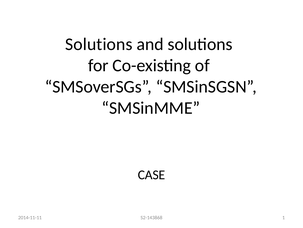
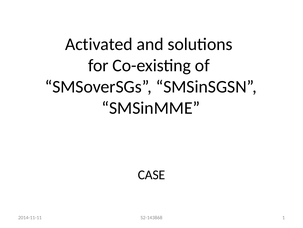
Solutions: Solutions -> Activated (99, 44)
